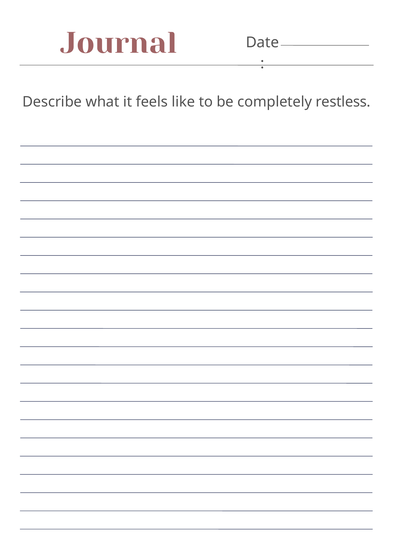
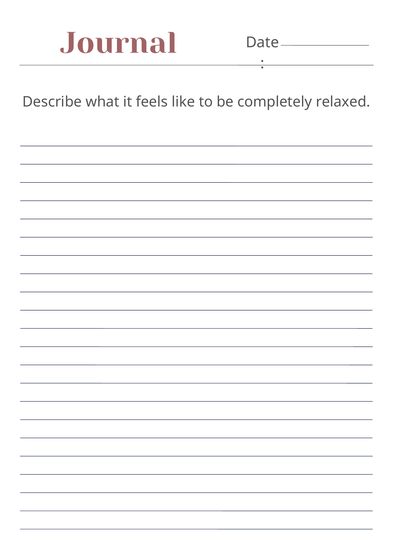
restless: restless -> relaxed (343, 102)
